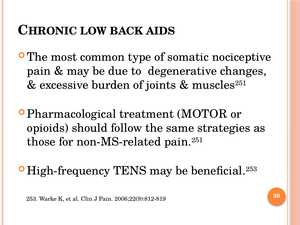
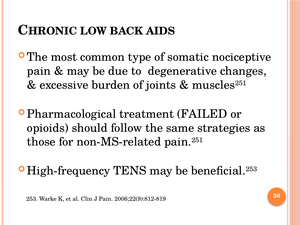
MOTOR: MOTOR -> FAILED (202, 114)
